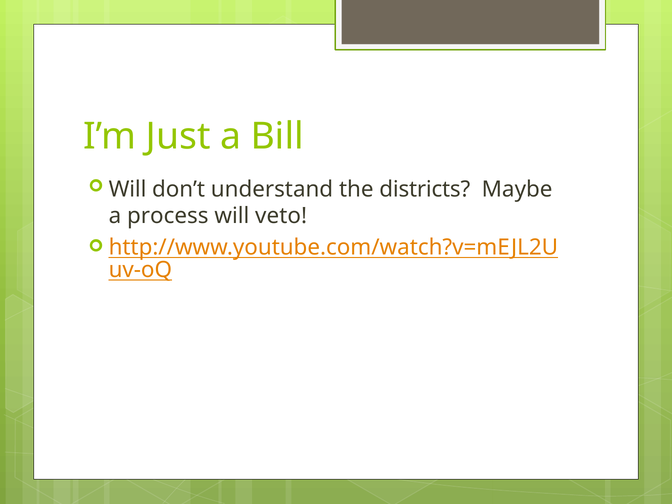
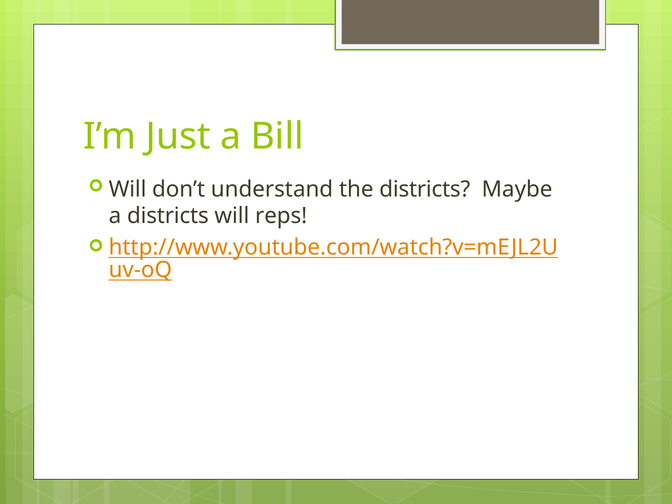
a process: process -> districts (168, 216)
veto: veto -> reps (281, 216)
